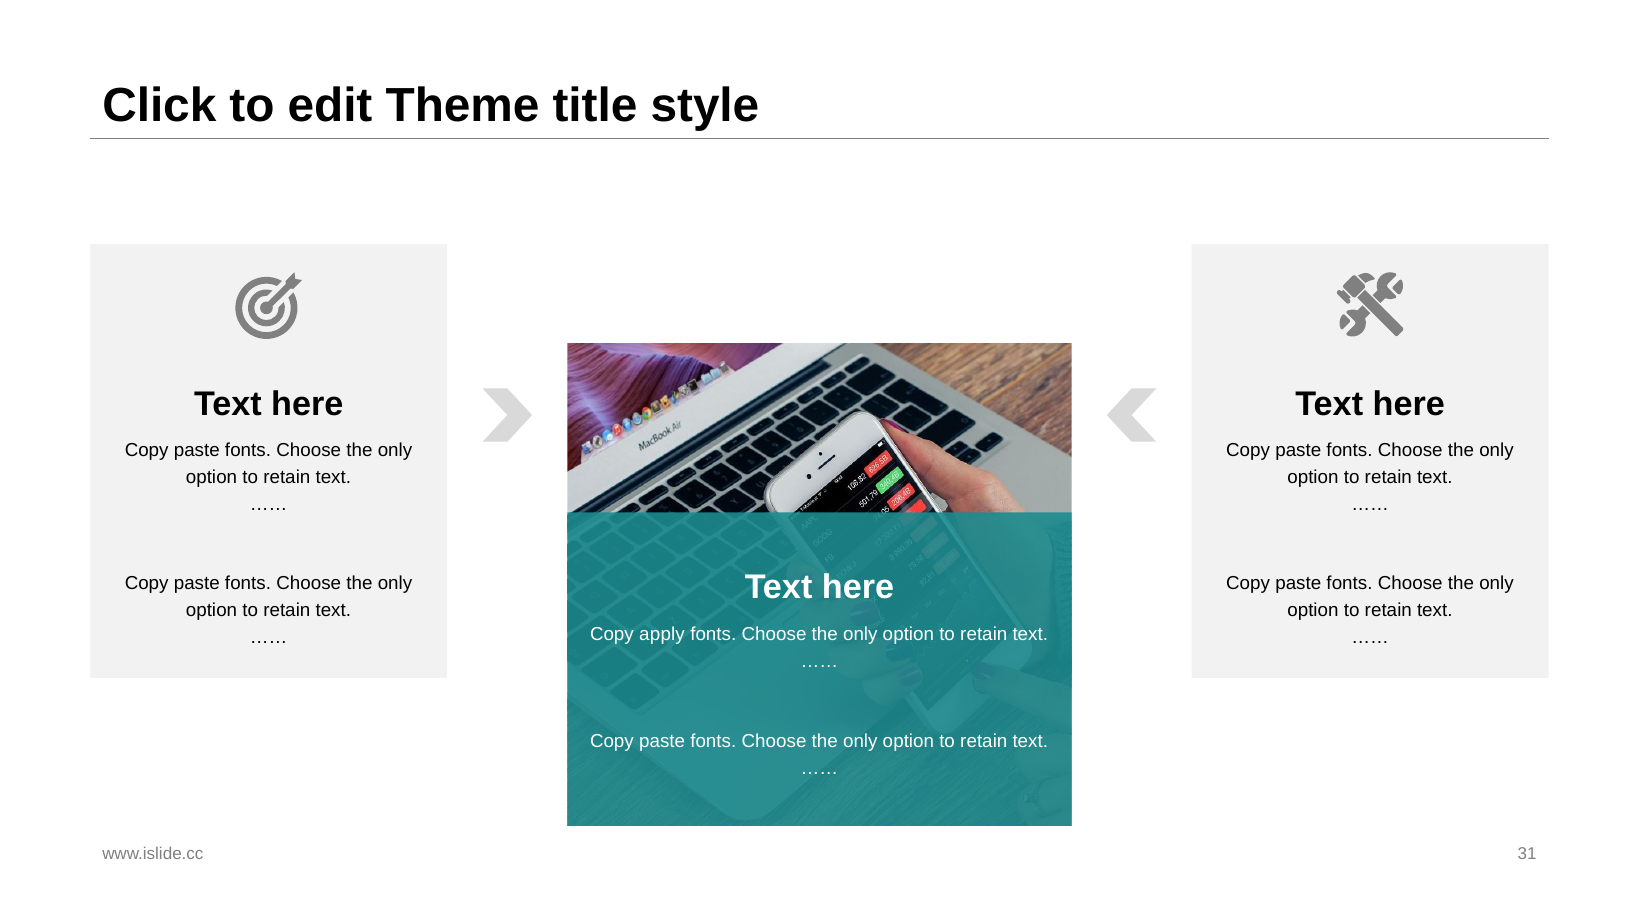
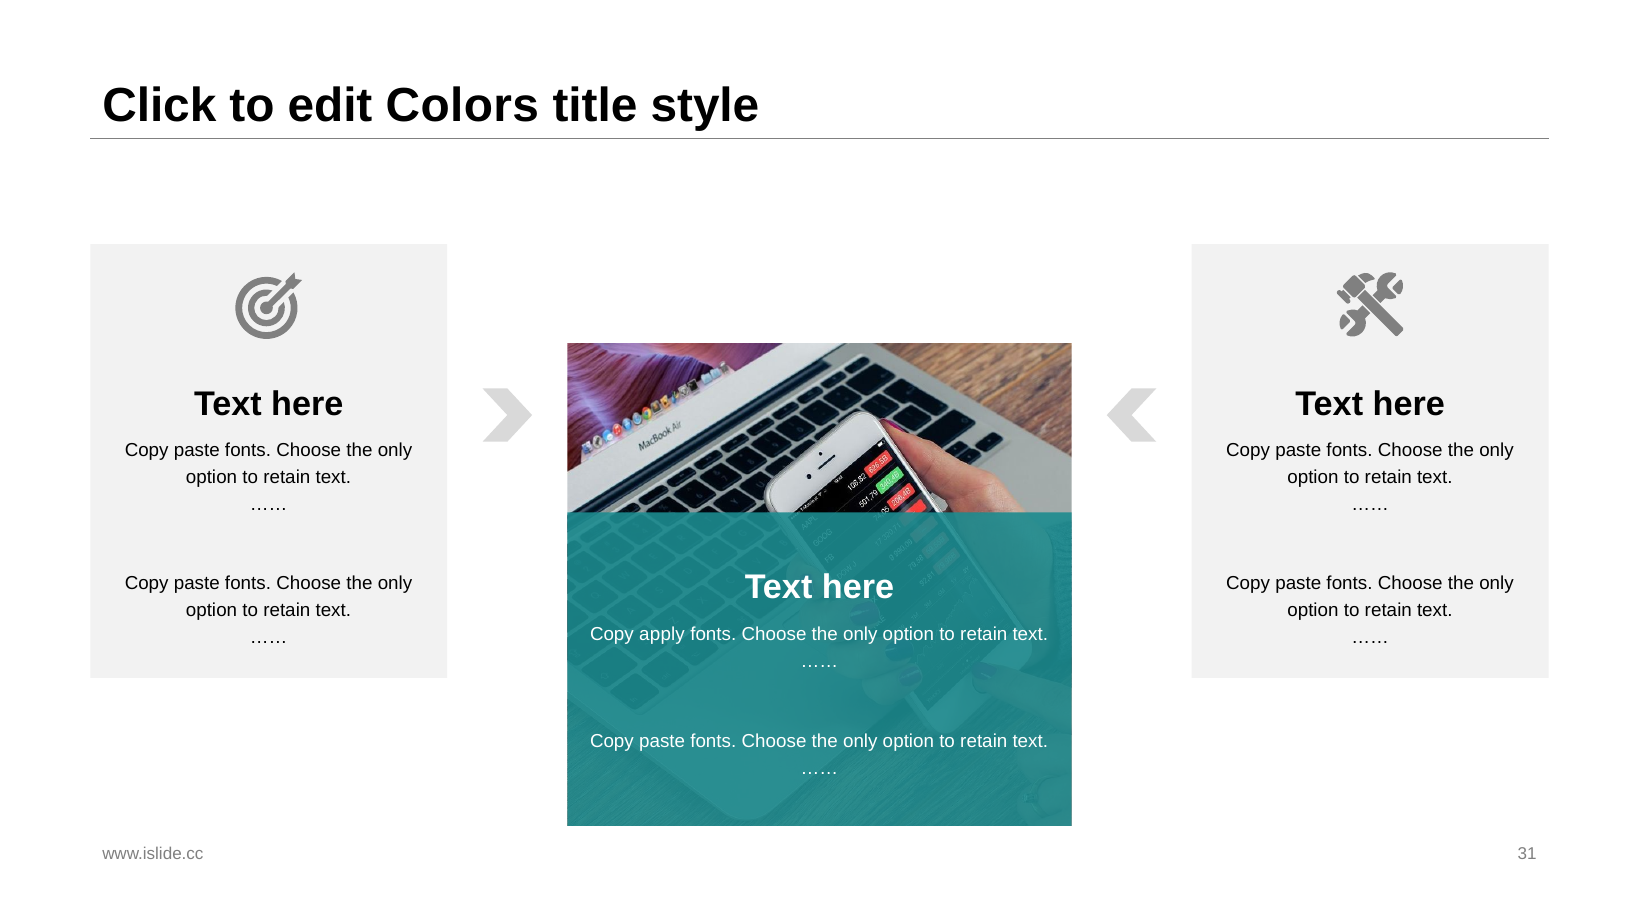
Theme: Theme -> Colors (462, 106)
